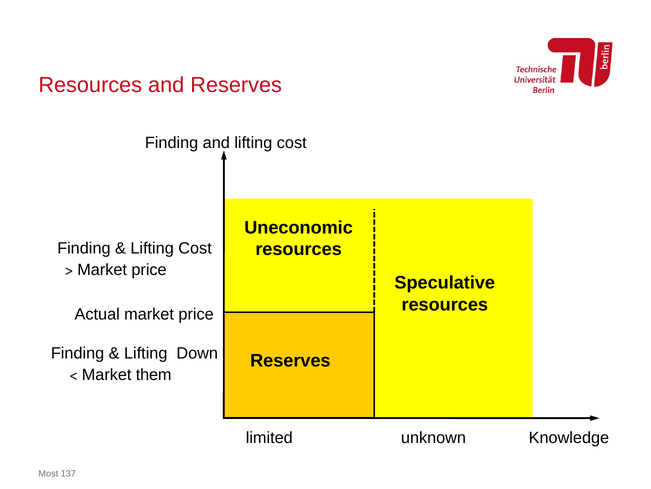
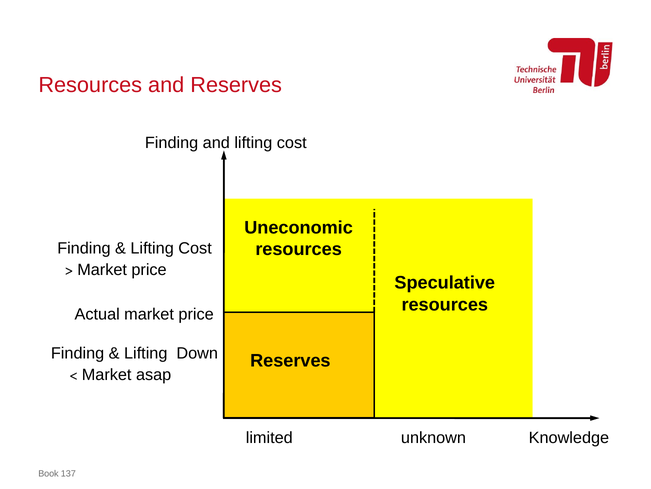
them: them -> asap (154, 374)
Most: Most -> Book (48, 473)
